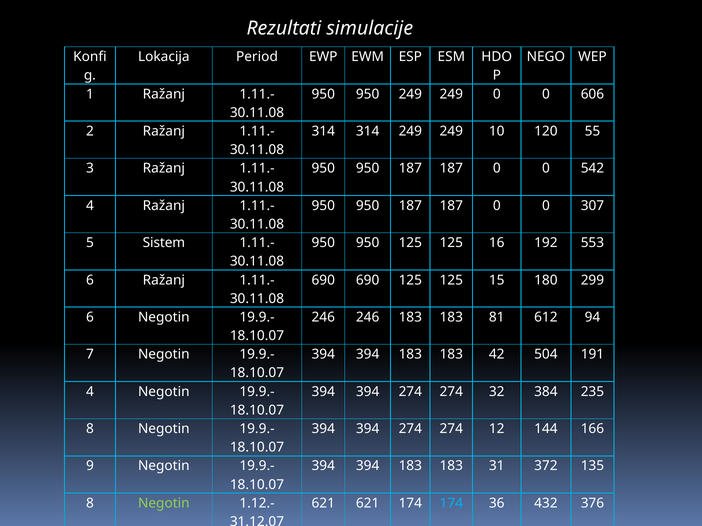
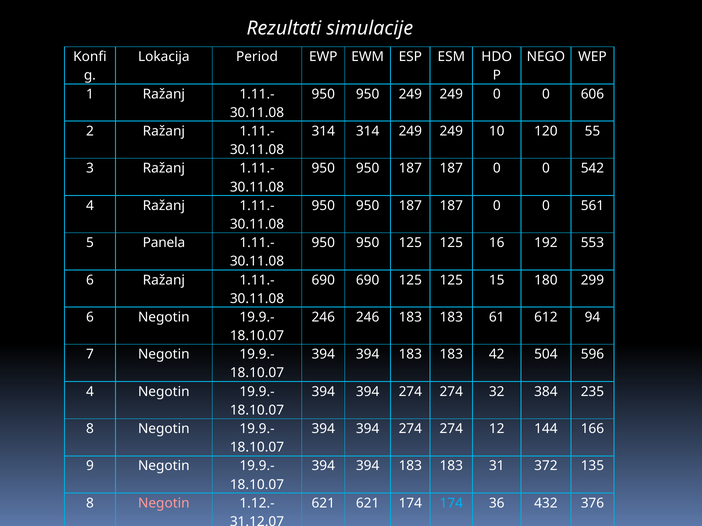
307: 307 -> 561 (592, 206)
Sistem: Sistem -> Panela (164, 243)
81: 81 -> 61 (497, 318)
191: 191 -> 596 (592, 355)
Negotin colour: light green -> pink (164, 504)
